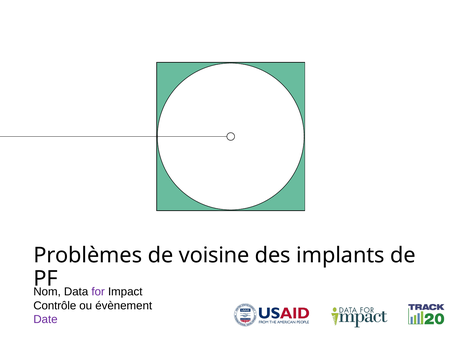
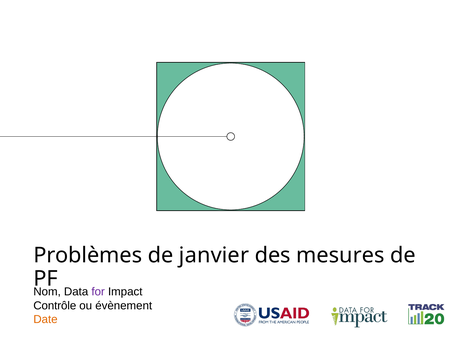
voisine: voisine -> janvier (214, 255)
implants: implants -> mesures (340, 255)
Date colour: purple -> orange (45, 319)
